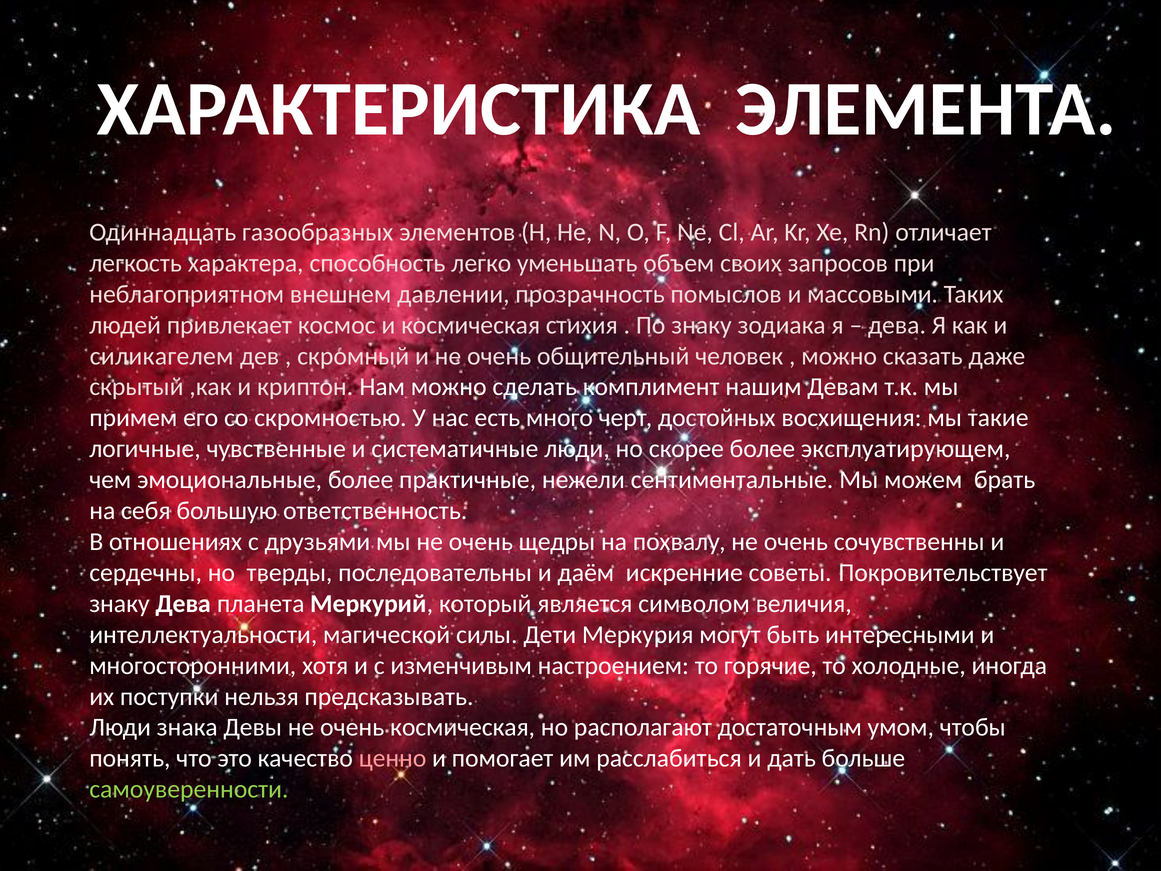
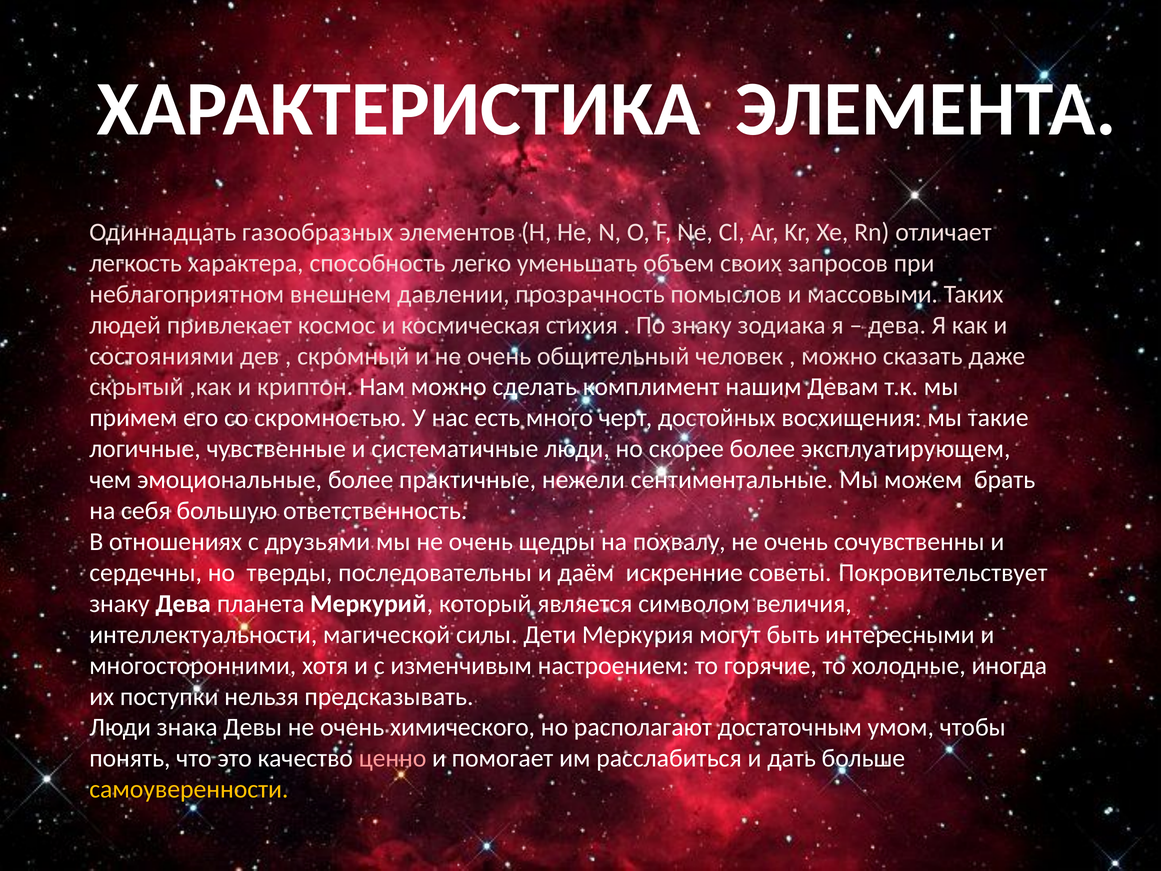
силикагелем: силикагелем -> состояниями (162, 356)
очень космическая: космическая -> химического (463, 727)
самоуверенности colour: light green -> yellow (189, 789)
